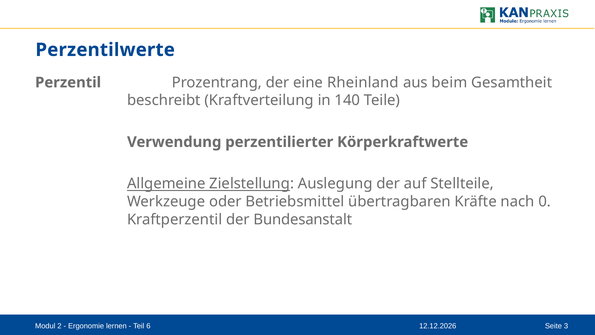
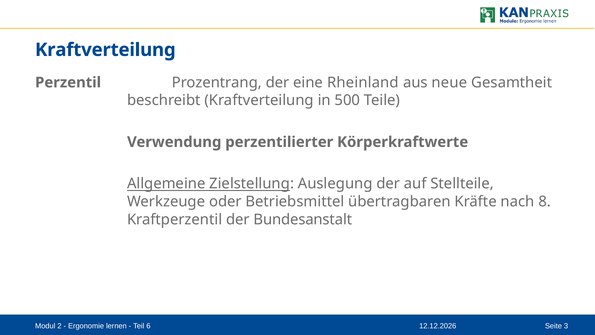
Perzentilwerte: Perzentilwerte -> Kraftverteilung (105, 50)
beim: beim -> neue (449, 82)
140: 140 -> 500 (347, 100)
0: 0 -> 8 (545, 201)
